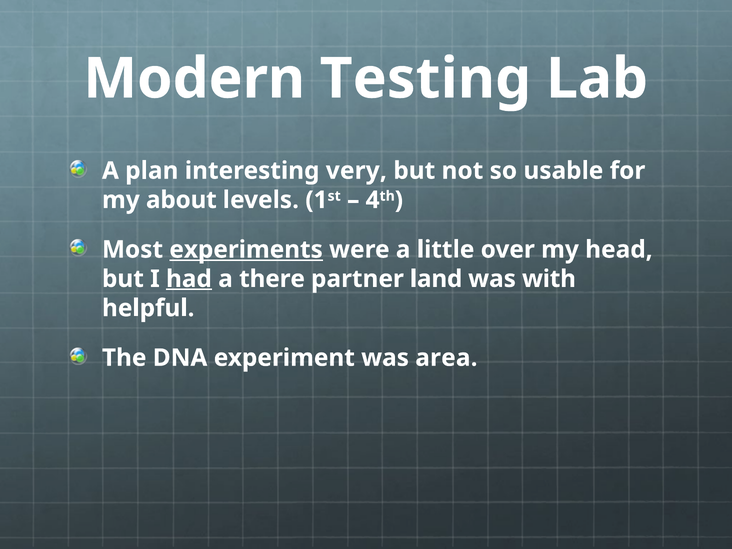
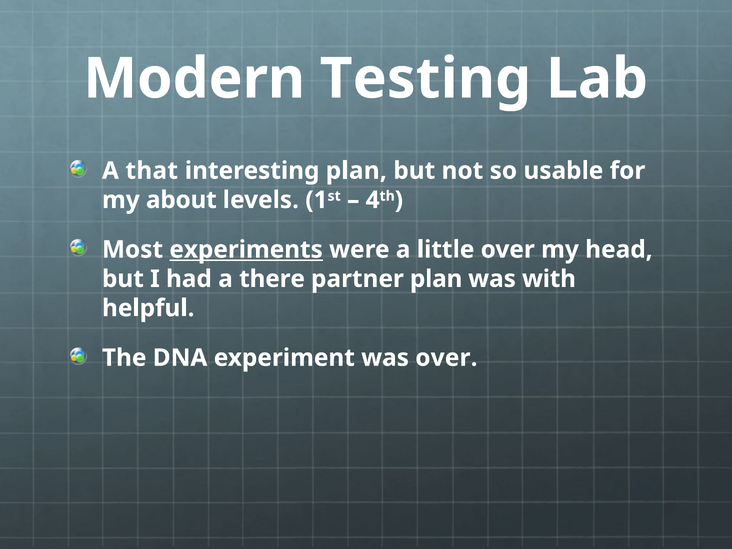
plan: plan -> that (152, 171)
interesting very: very -> plan (356, 171)
had underline: present -> none (189, 279)
partner land: land -> plan (436, 279)
was area: area -> over (446, 358)
